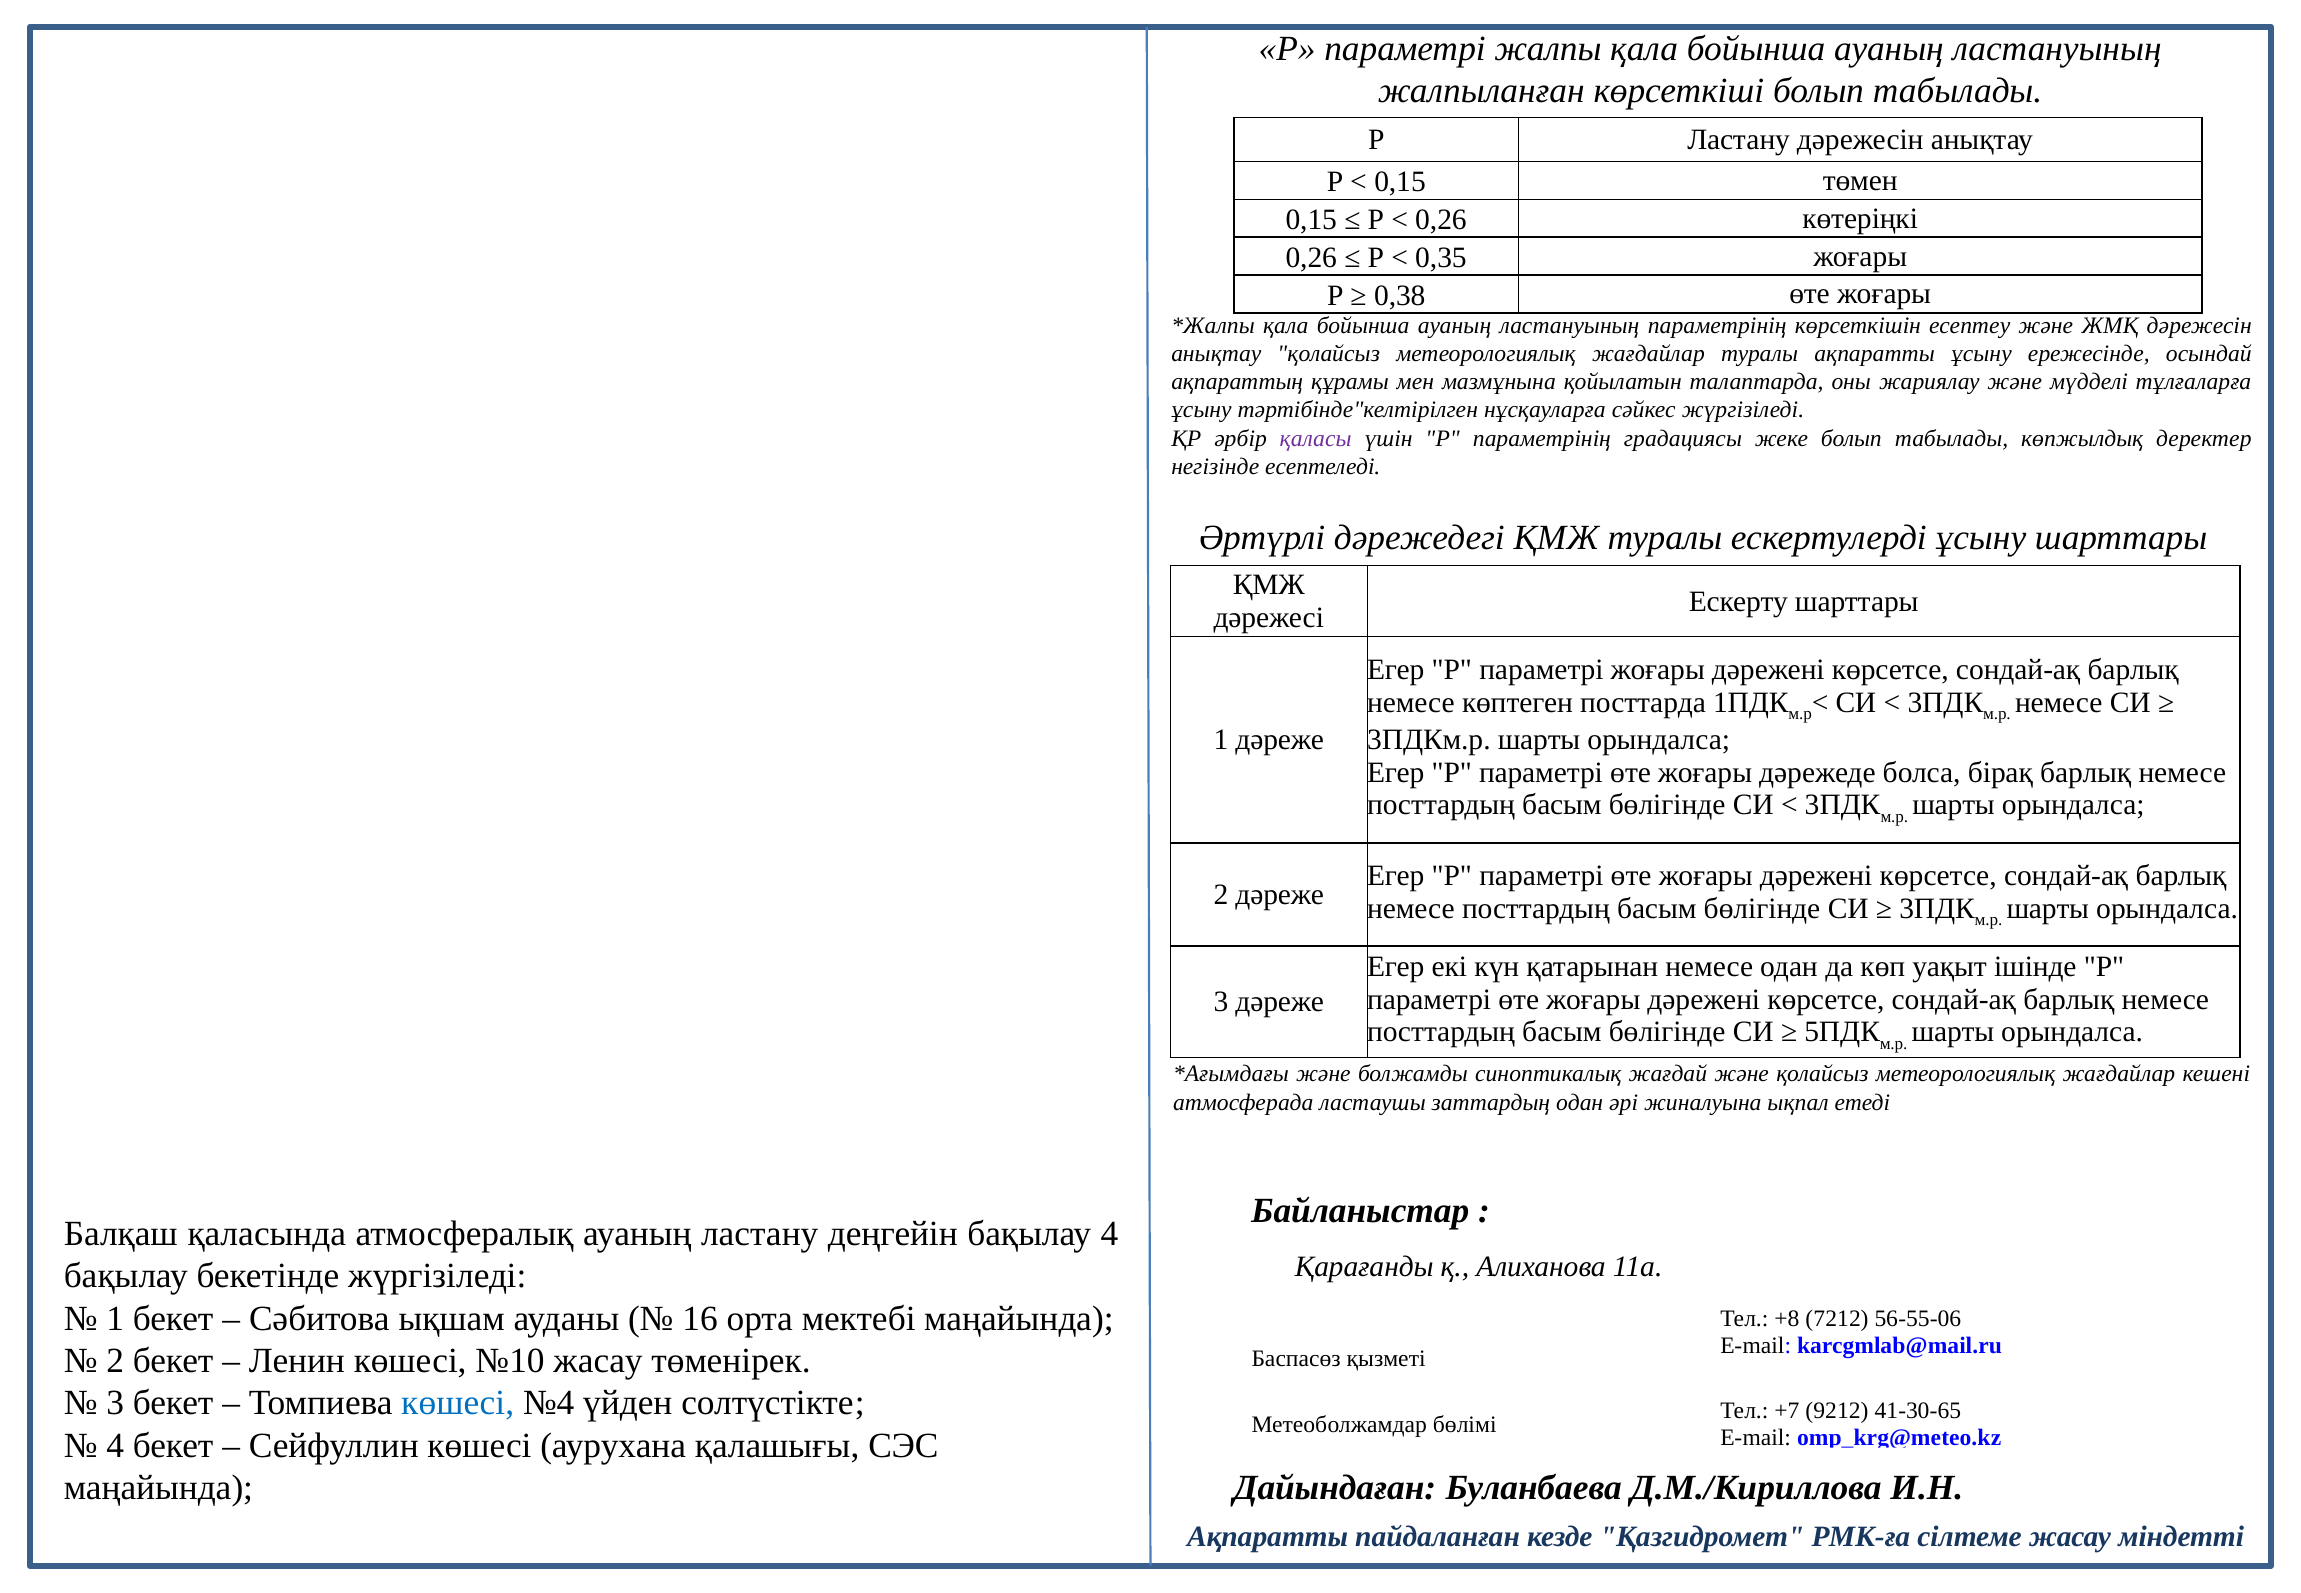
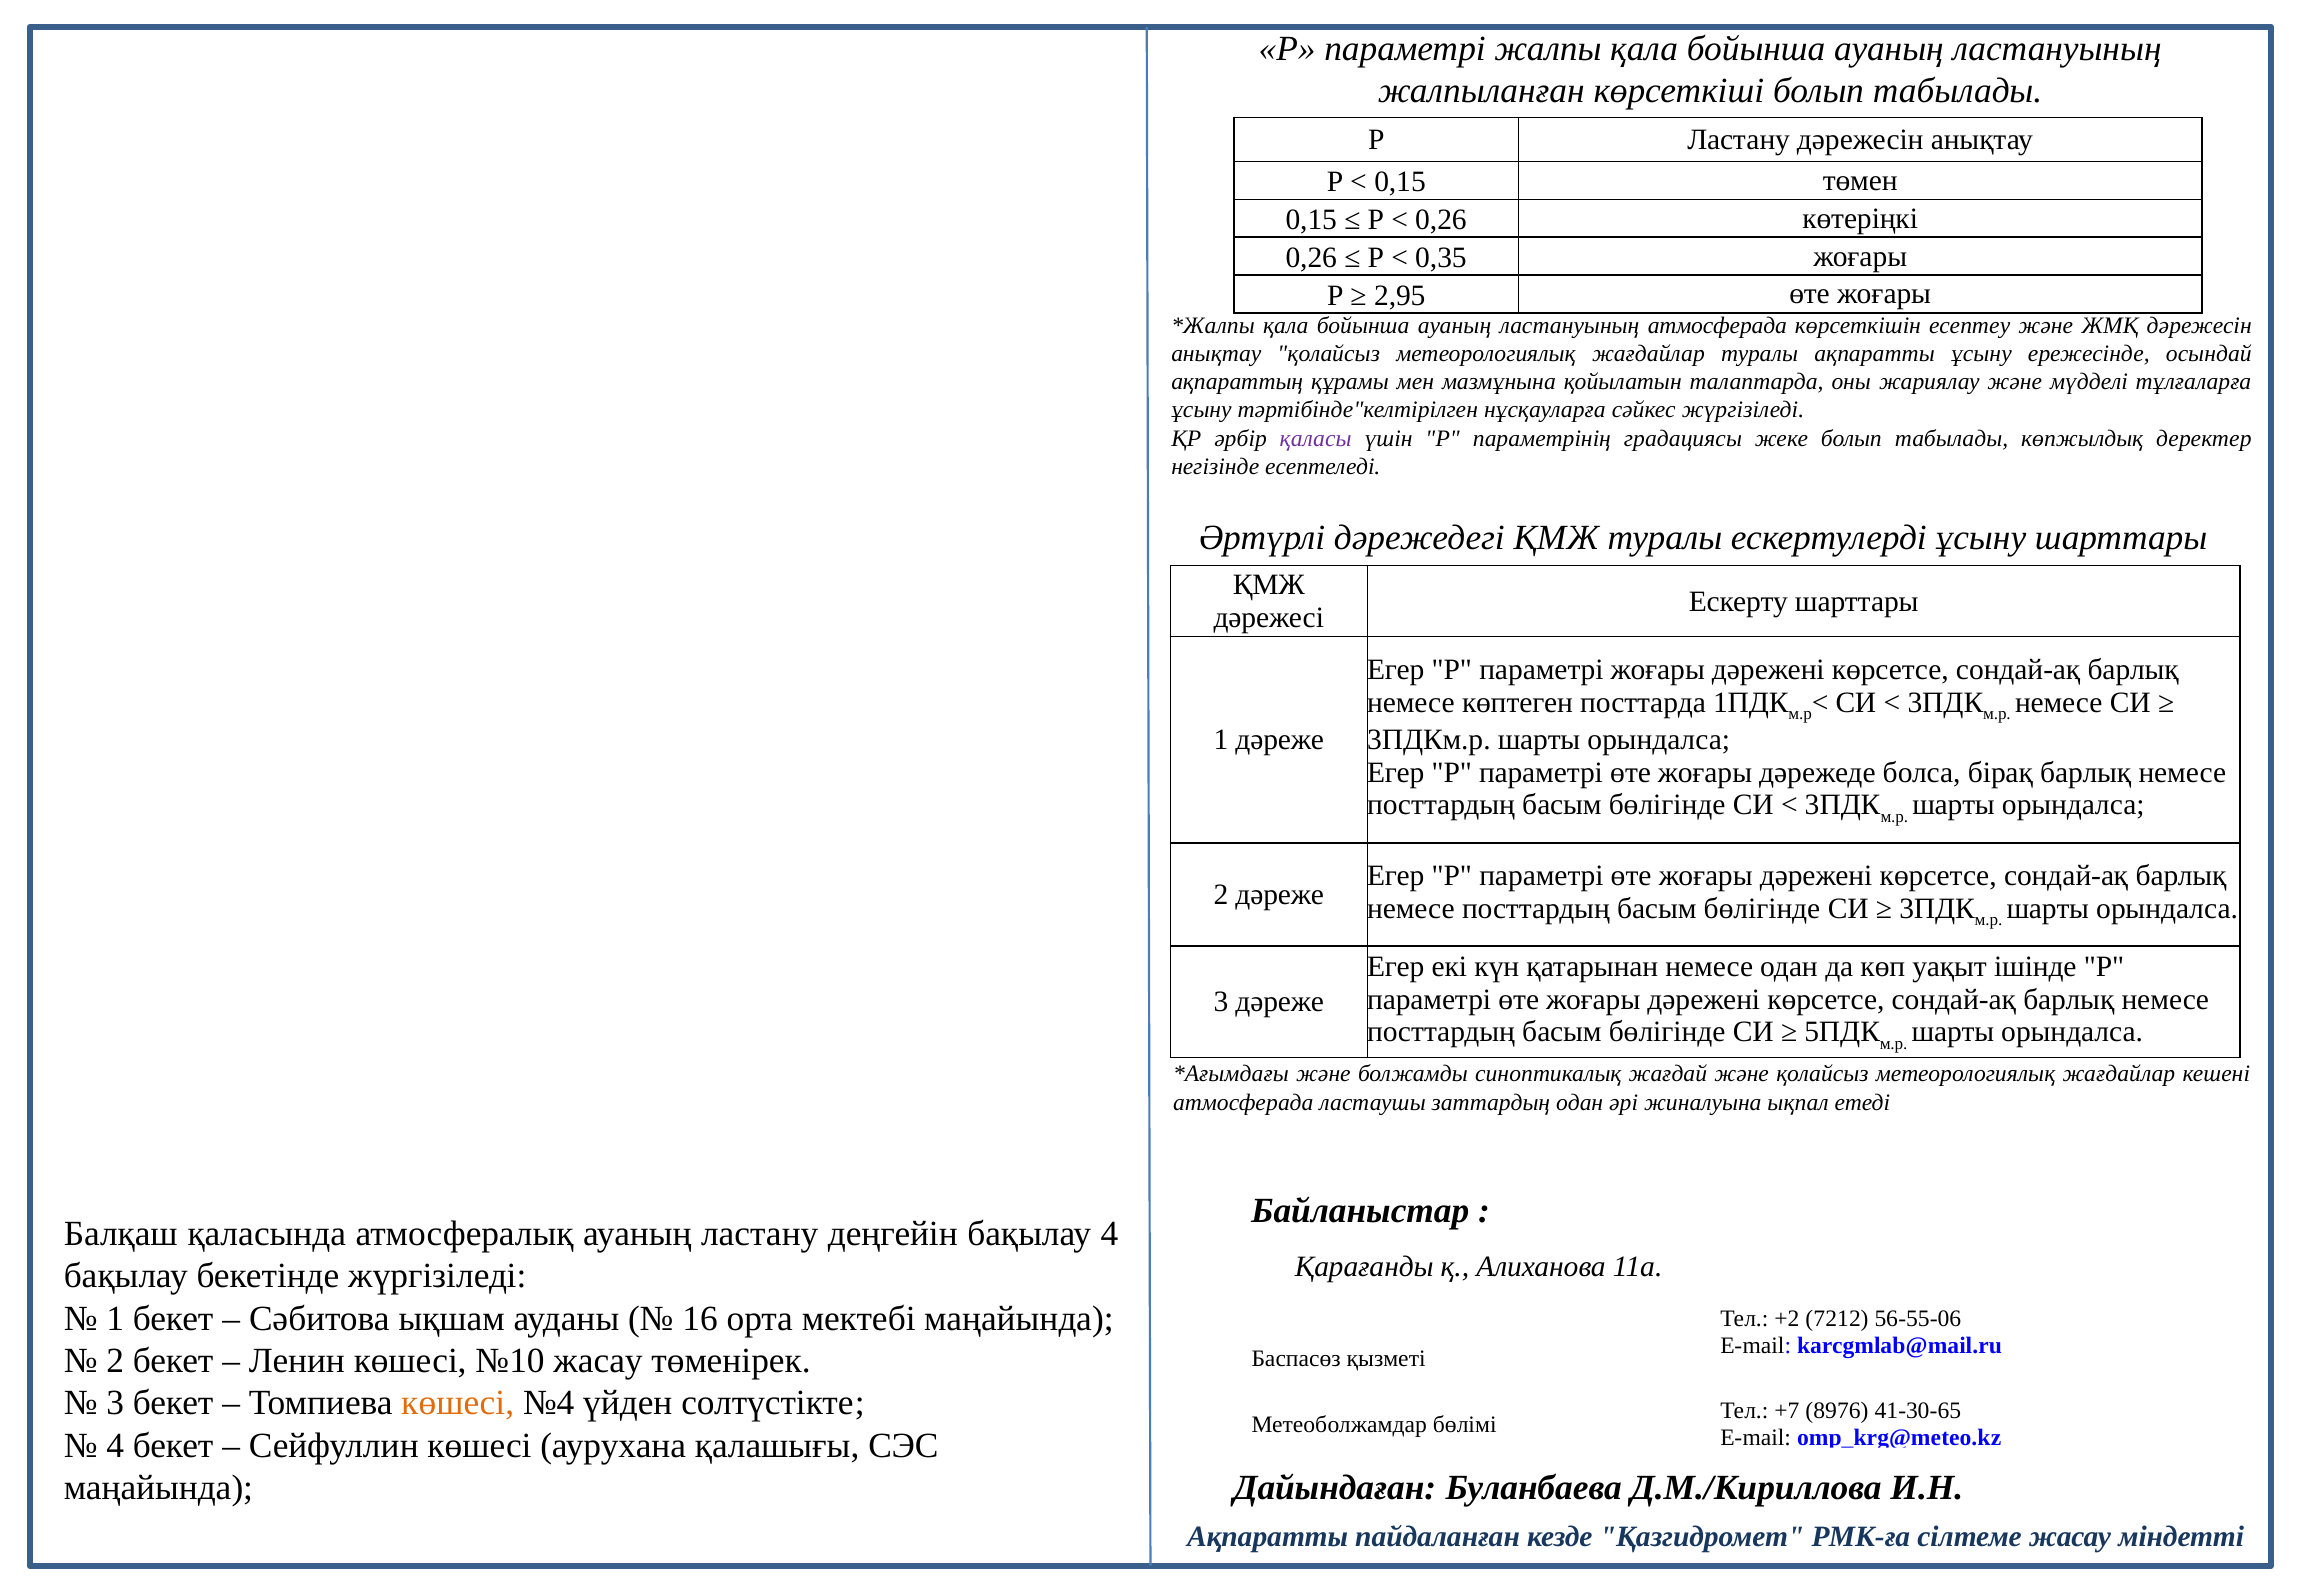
0,38: 0,38 -> 2,95 (1400, 295)
ластануының параметрінің: параметрінің -> атмосферада (1717, 325)
+8: +8 -> +2 (1787, 1319)
көшесі colour: blue -> orange (458, 1403)
9212: 9212 -> 8976 (1837, 1411)
